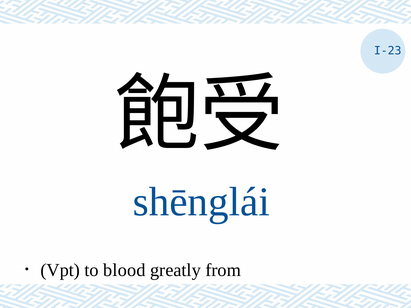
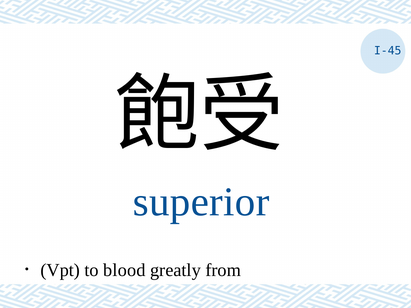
I-23: I-23 -> I-45 (388, 51)
shēnglái: shēnglái -> superior (201, 202)
